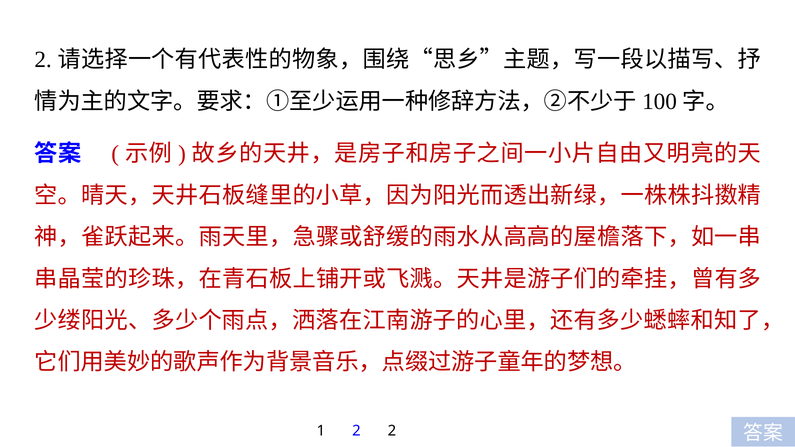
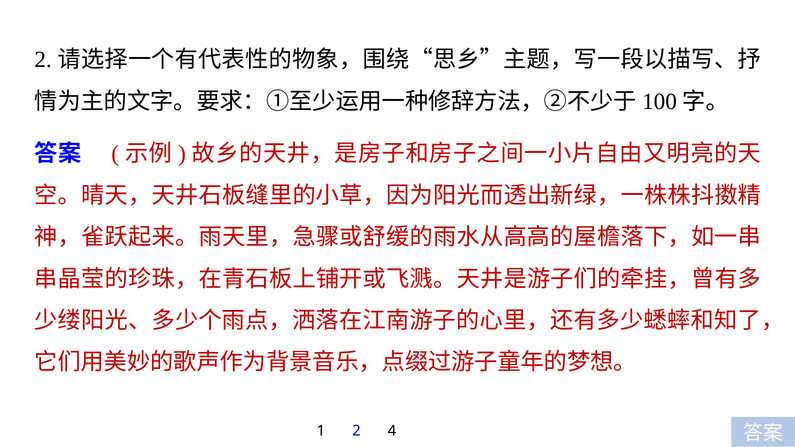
2 2: 2 -> 4 (392, 431)
